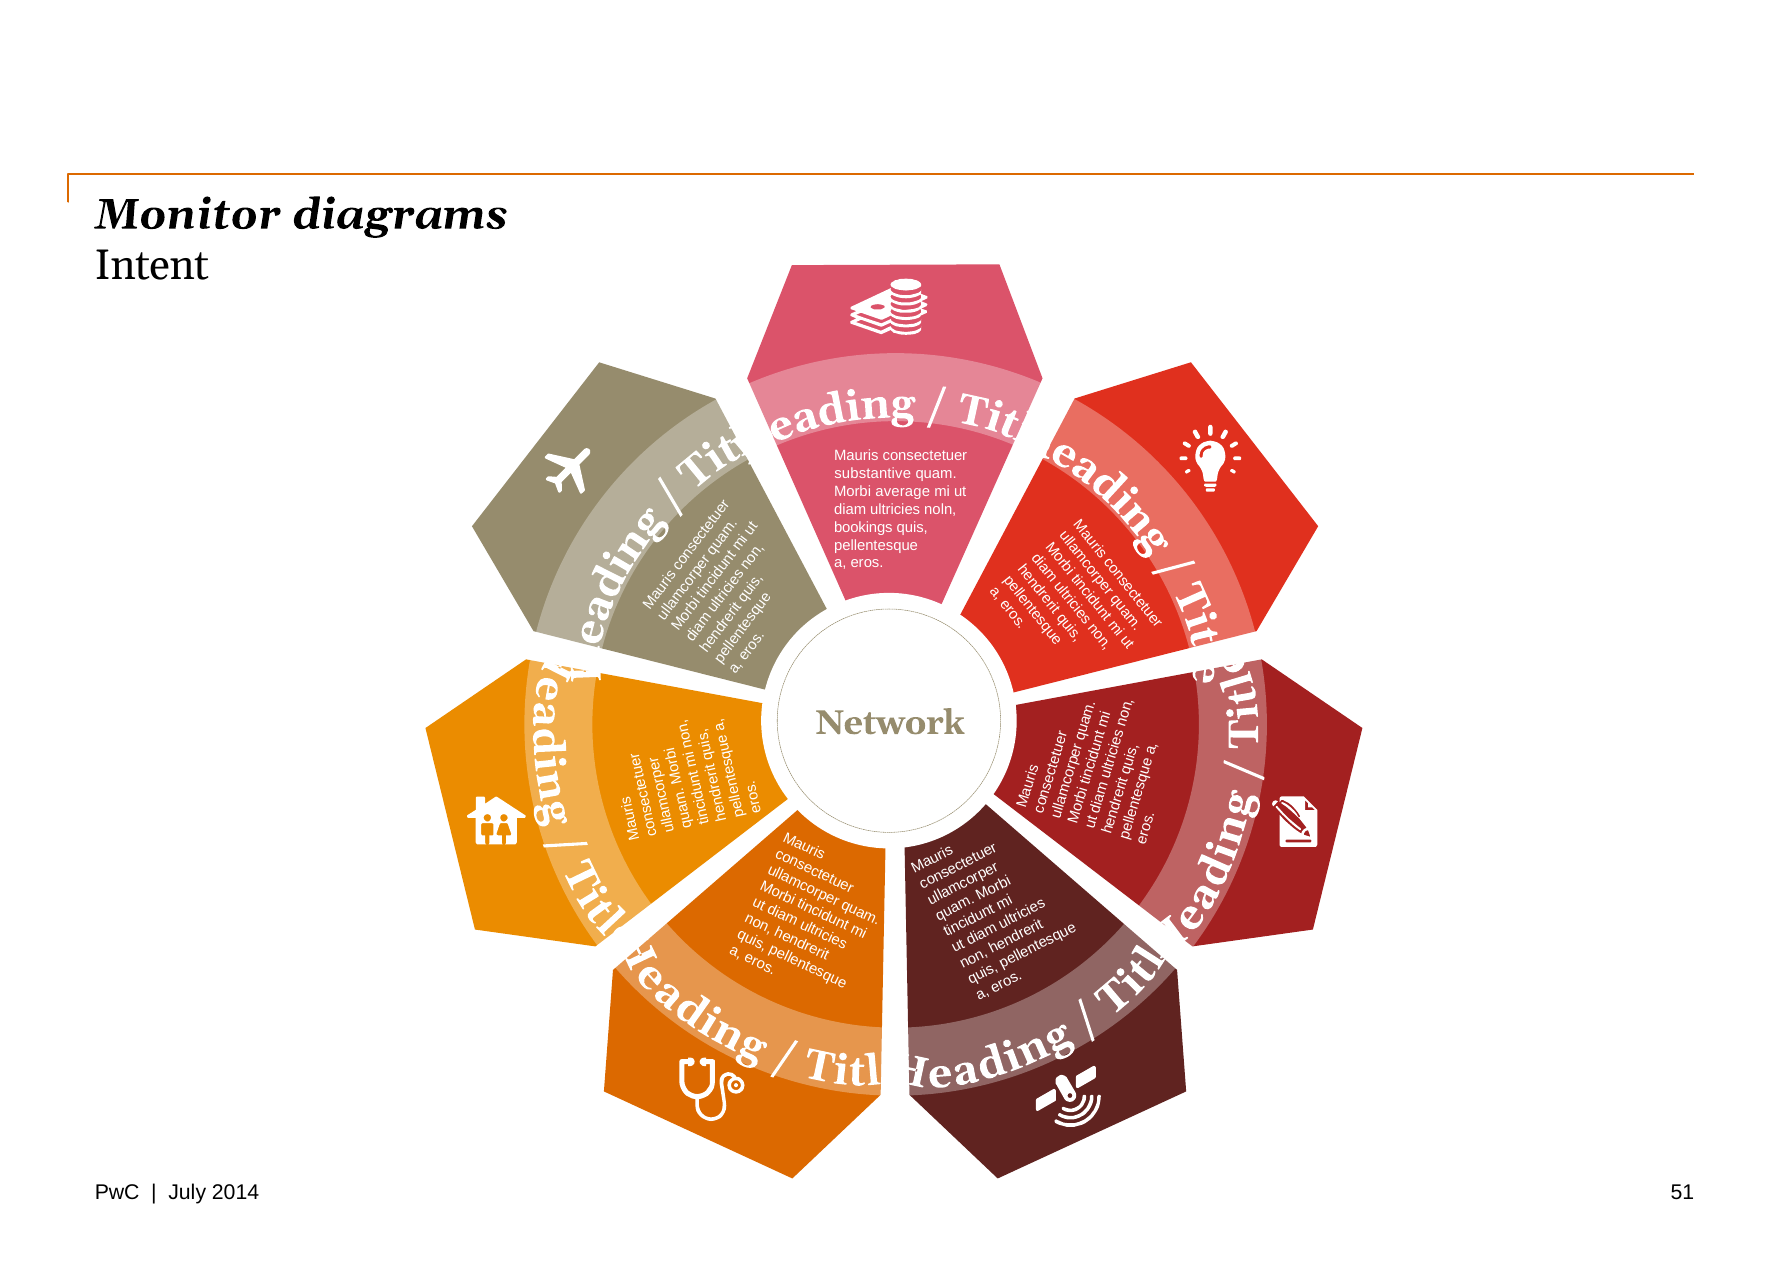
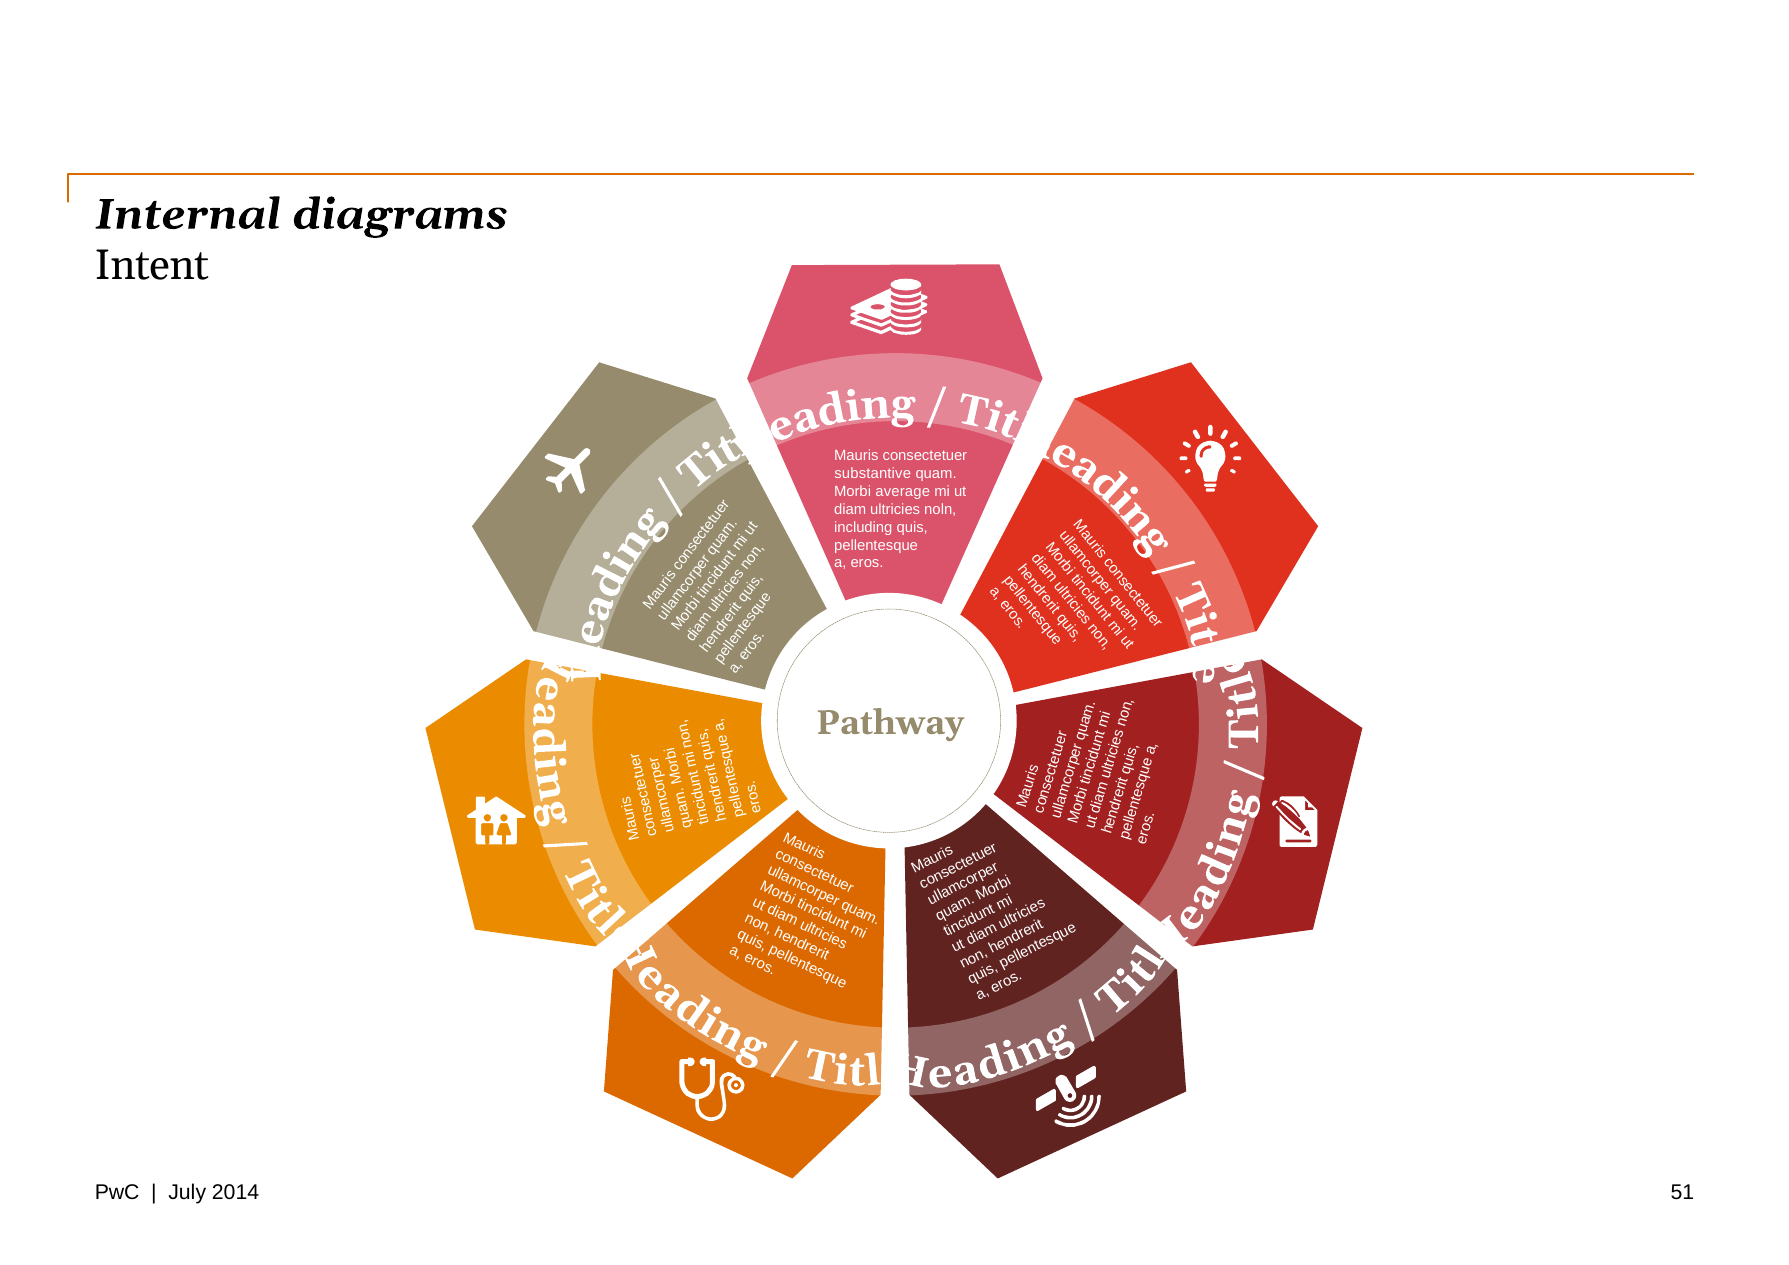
Monitor: Monitor -> Internal (188, 215)
bookings: bookings -> including (863, 527)
Network: Network -> Pathway (890, 723)
